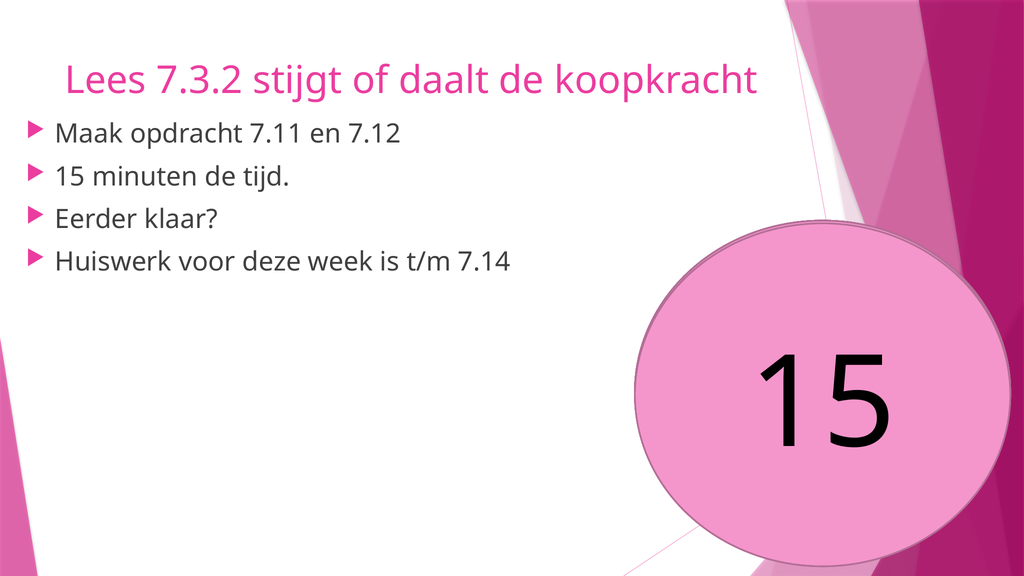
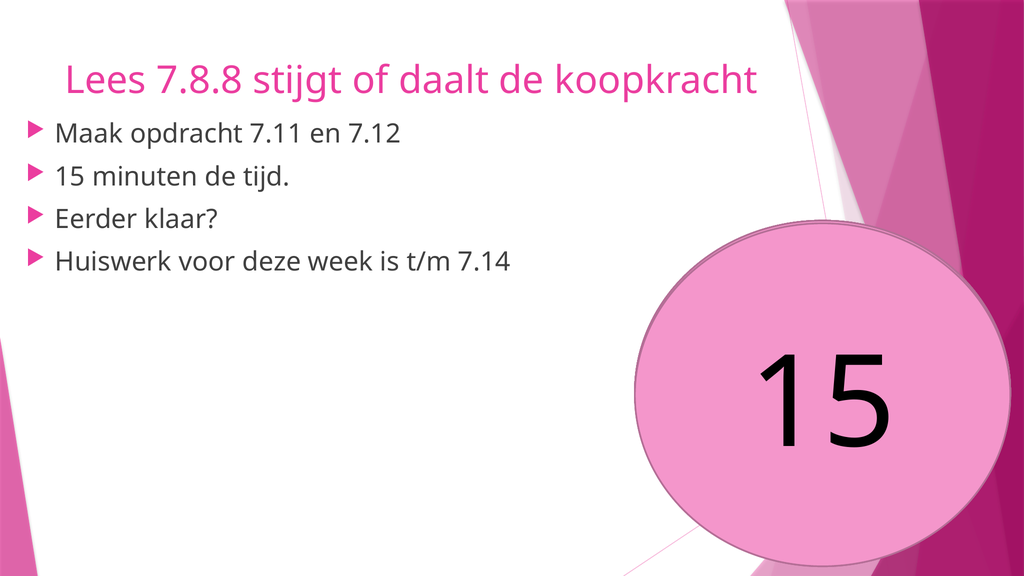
7.3.2: 7.3.2 -> 7.8.8 (200, 81)
